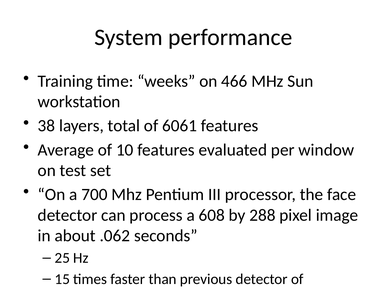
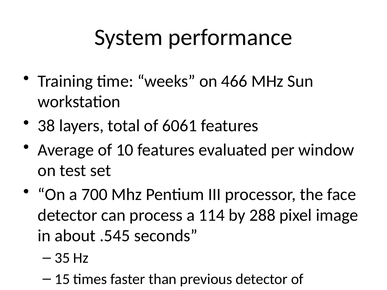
608: 608 -> 114 (212, 215)
.062: .062 -> .545 (115, 236)
25: 25 -> 35 (62, 258)
